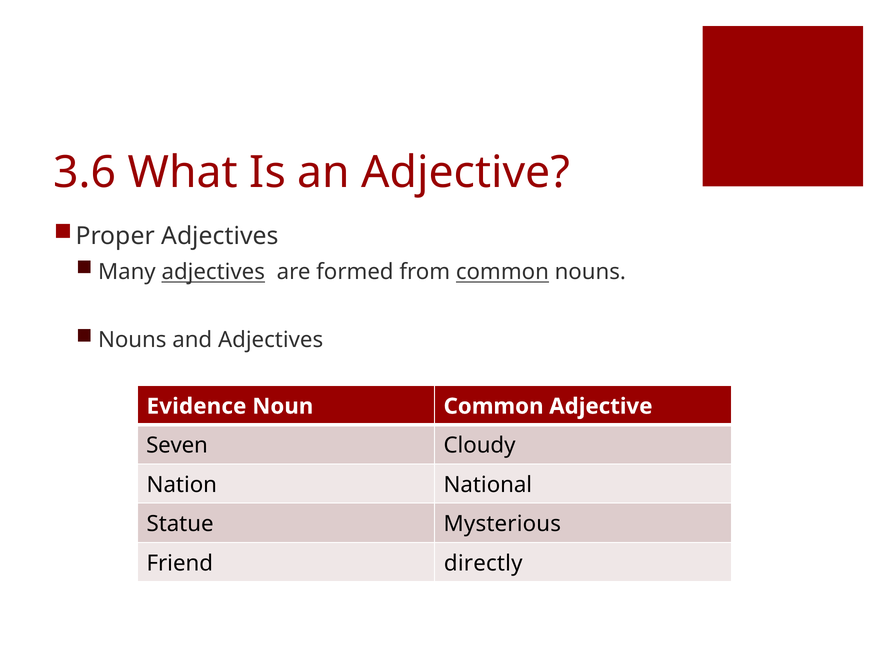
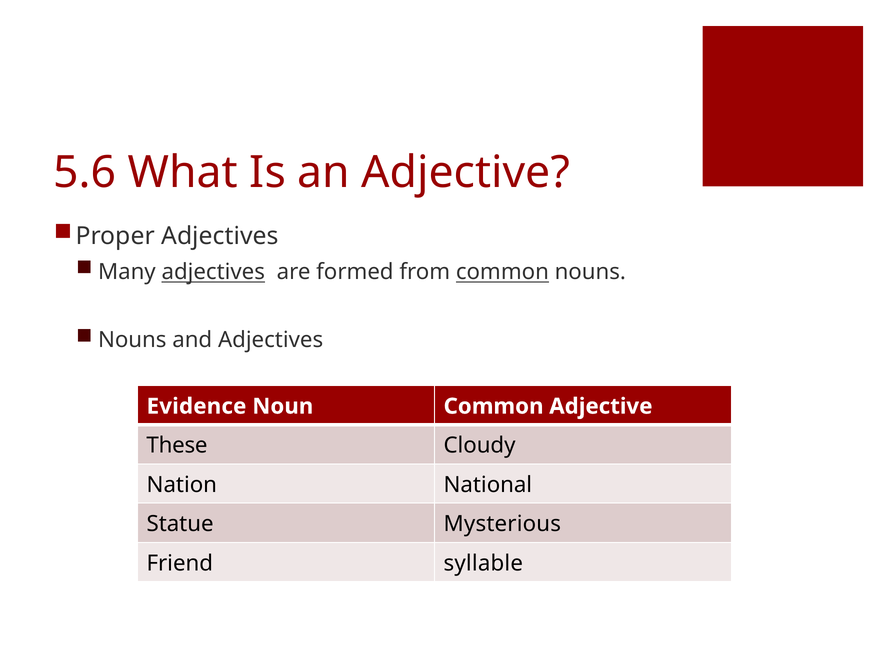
3.6: 3.6 -> 5.6 (85, 172)
Seven: Seven -> These (177, 446)
directly: directly -> syllable (483, 563)
